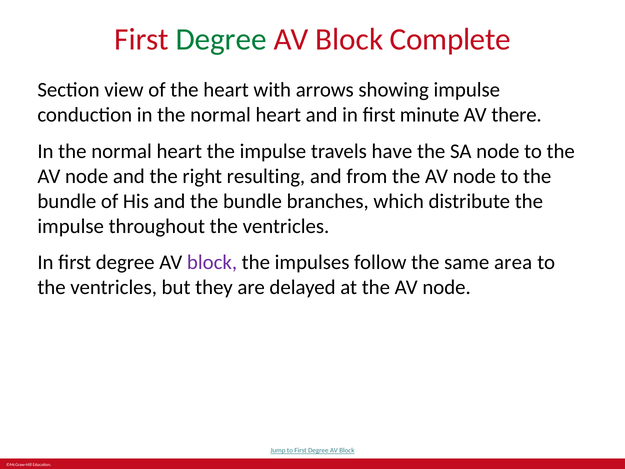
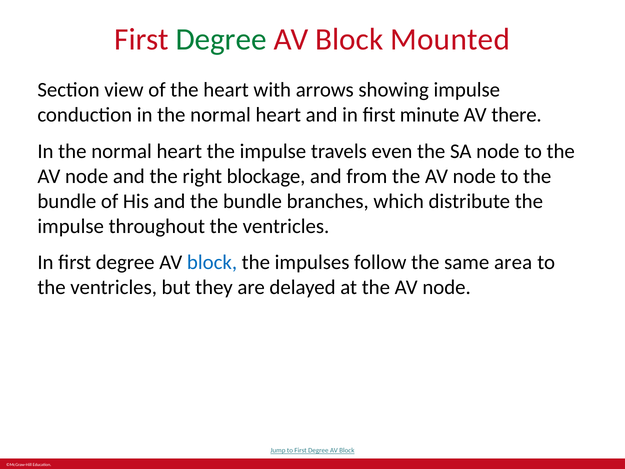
Complete: Complete -> Mounted (450, 40)
have: have -> even (392, 151)
resulting: resulting -> blockage (266, 176)
block colour: purple -> blue (212, 262)
